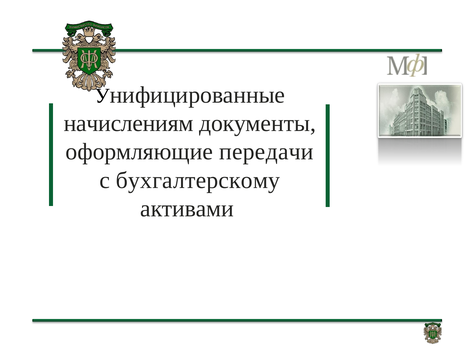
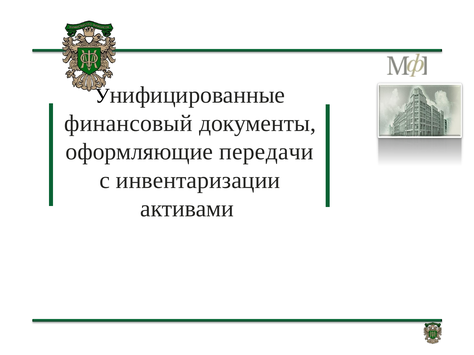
начислениям: начислениям -> финансовый (128, 124)
бухгалтерскому: бухгалтерскому -> инвентаризации (198, 181)
